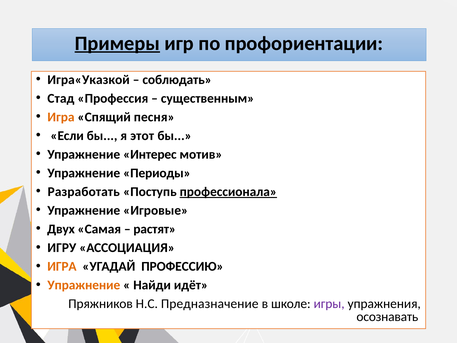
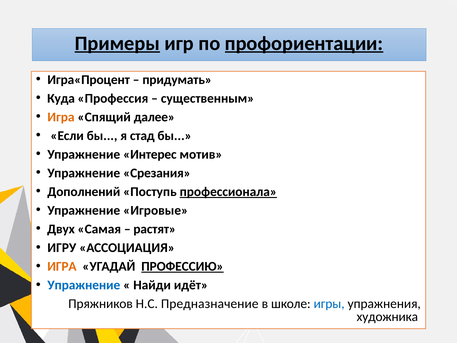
профориентации underline: none -> present (304, 43)
Игра«Указкой: Игра«Указкой -> Игра«Процент (89, 80)
соблюдать: соблюдать -> придумать (177, 80)
Стад: Стад -> Куда (61, 98)
песня: песня -> далее (154, 117)
этот: этот -> стад (142, 136)
Периоды: Периоды -> Срезания (157, 173)
Разработать: Разработать -> Дополнений (84, 192)
ПРОФЕССИЮ underline: none -> present (182, 266)
Упражнение colour: orange -> blue (84, 285)
игры colour: purple -> blue (329, 304)
осознавать: осознавать -> художника (387, 317)
